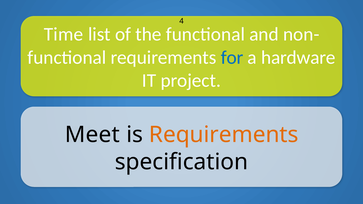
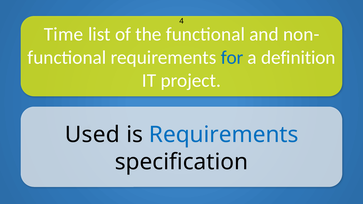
hardware: hardware -> definition (298, 58)
Meet: Meet -> Used (92, 135)
Requirements colour: orange -> blue (224, 135)
